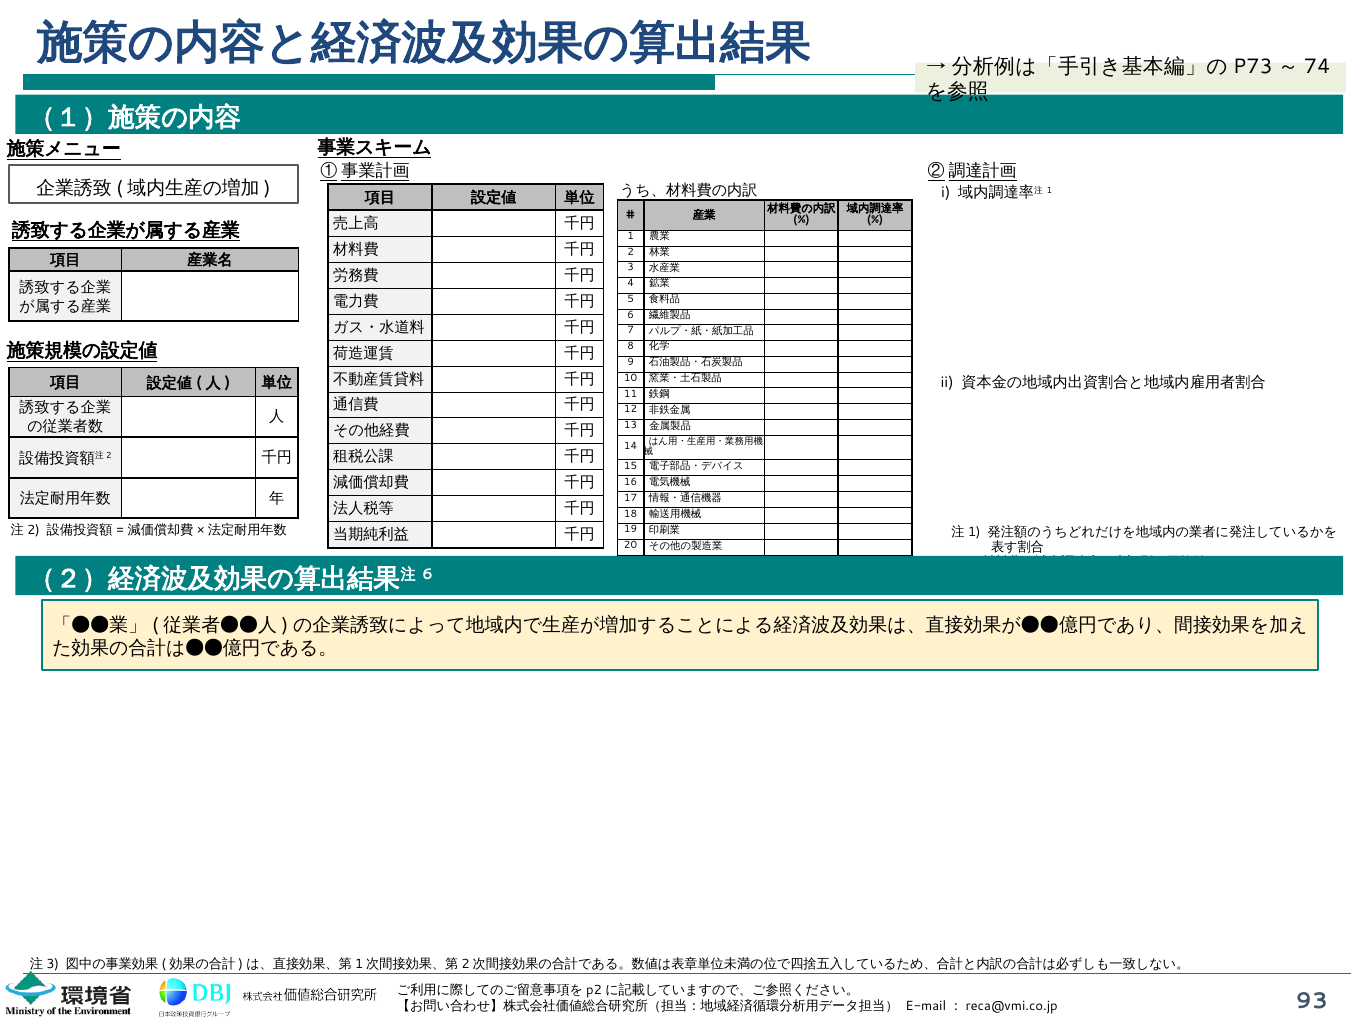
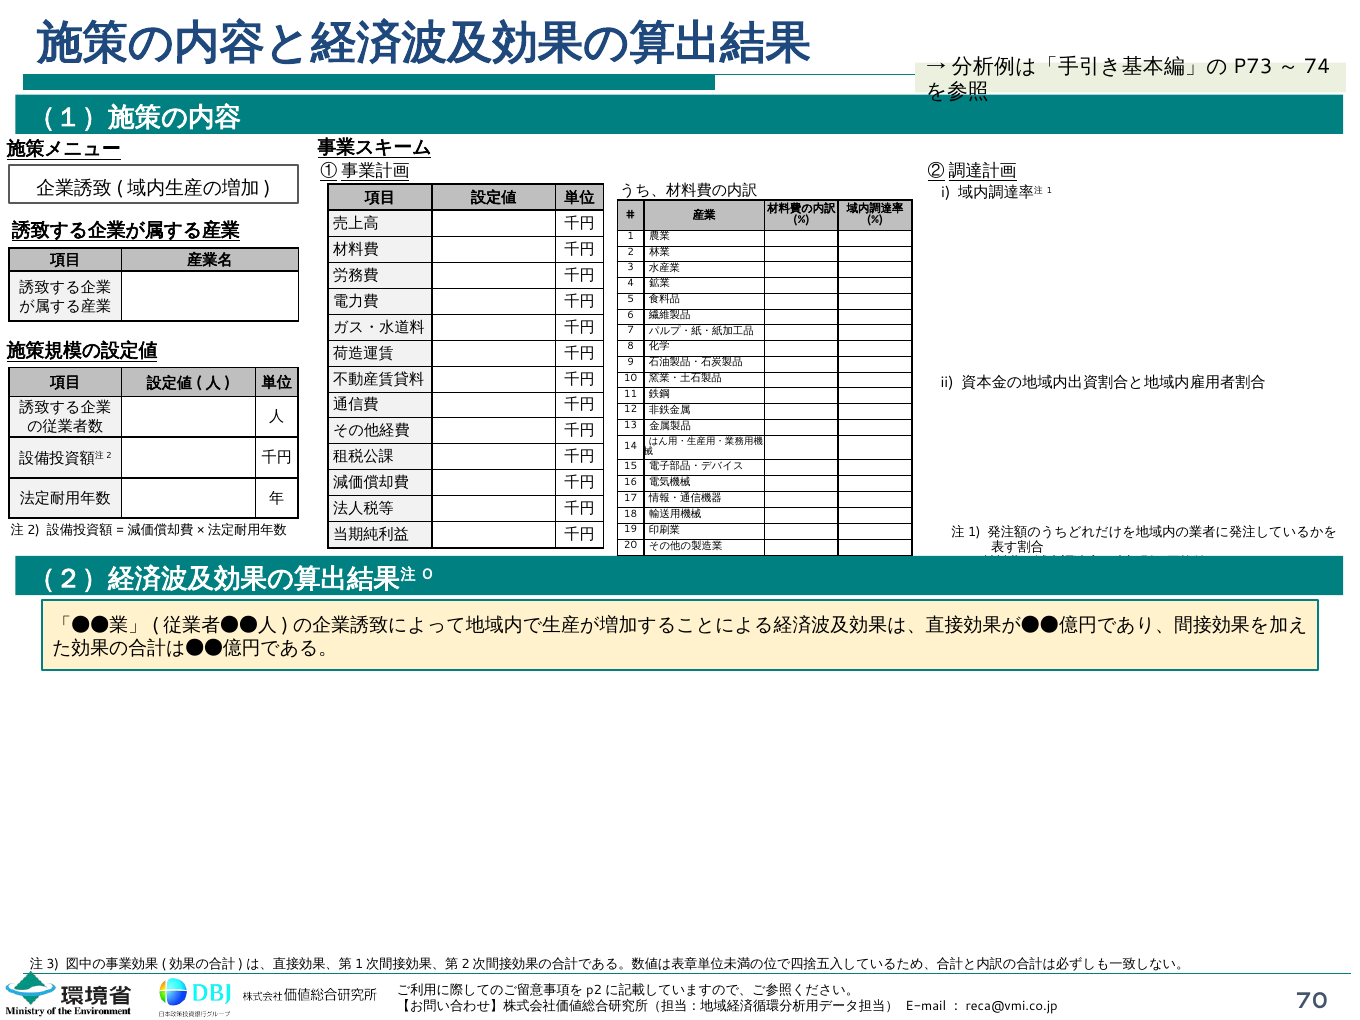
6: 6 -> 0 (428, 574)
93: 93 -> 70 (1312, 1001)
